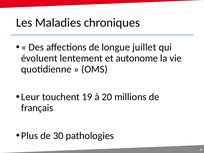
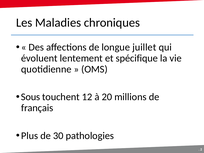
autonome: autonome -> spécifique (137, 58)
Leur: Leur -> Sous (31, 97)
19: 19 -> 12 (87, 97)
